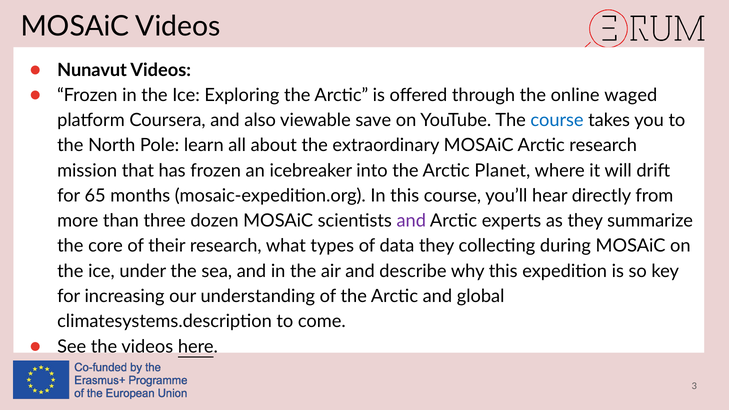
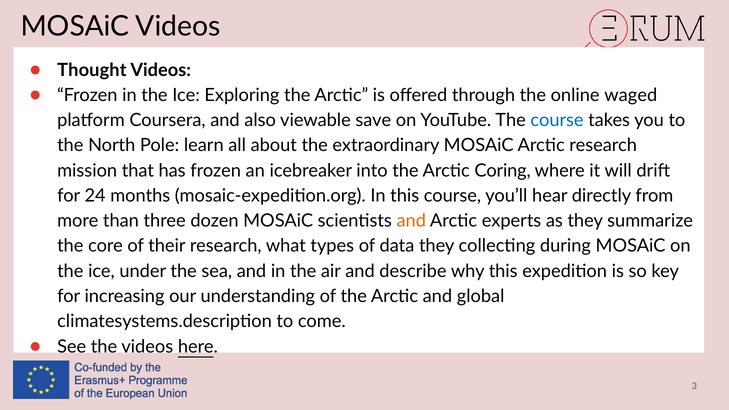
Nunavut: Nunavut -> Thought (92, 70)
Planet: Planet -> Coring (503, 171)
65: 65 -> 24 (95, 196)
and colour: purple -> orange (411, 221)
